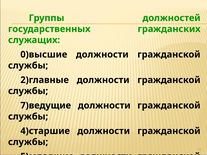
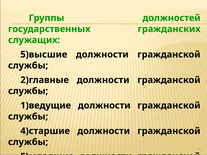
0)высшие: 0)высшие -> 5)высшие (44, 55)
7)ведущие: 7)ведущие -> 1)ведущие (46, 106)
